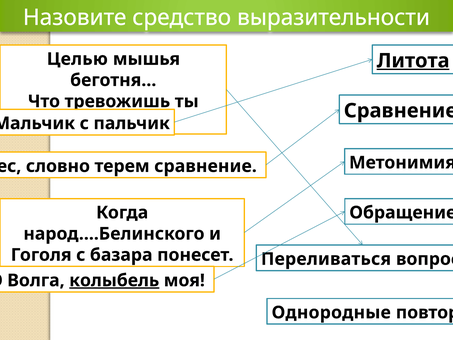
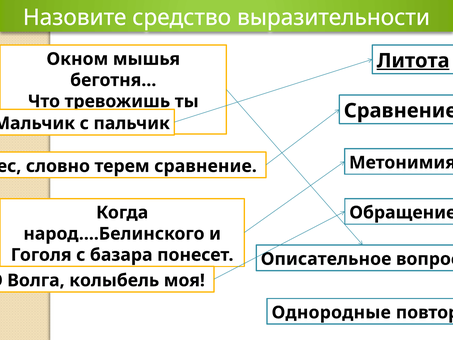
Целью: Целью -> Окном (77, 59)
Переливаться: Переливаться -> Описательное (326, 259)
колыбель underline: present -> none (114, 280)
